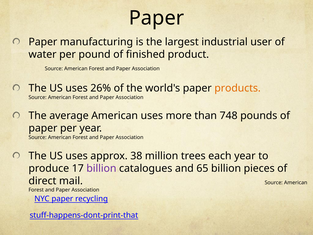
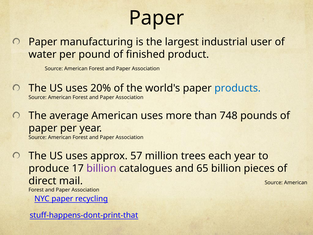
26%: 26% -> 20% (101, 88)
products colour: orange -> blue (238, 88)
38: 38 -> 57 (136, 156)
